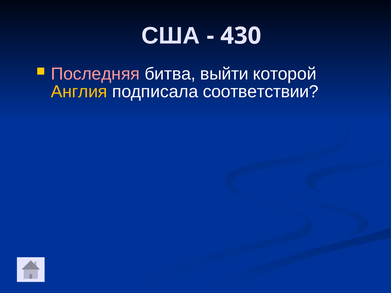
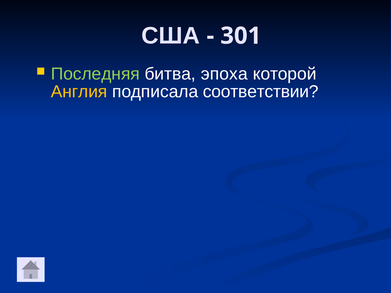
430: 430 -> 301 (241, 36)
Последняя colour: pink -> light green (95, 74)
выйти: выйти -> эпоха (224, 74)
